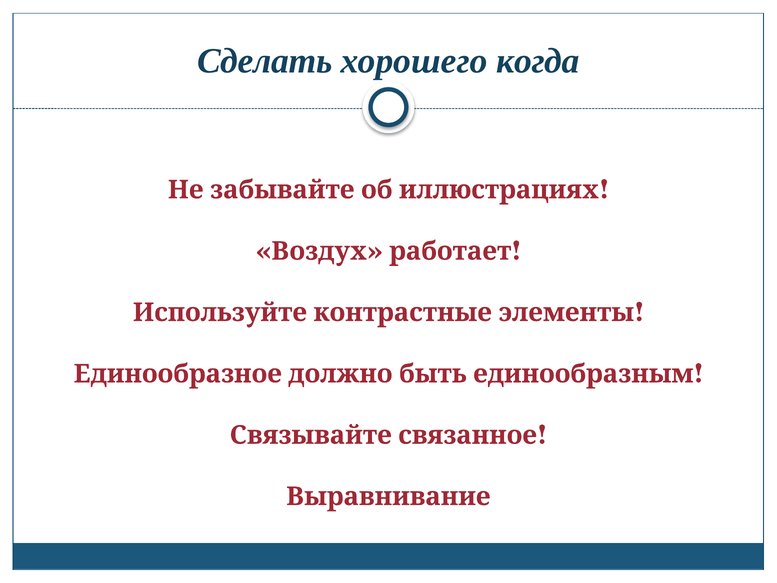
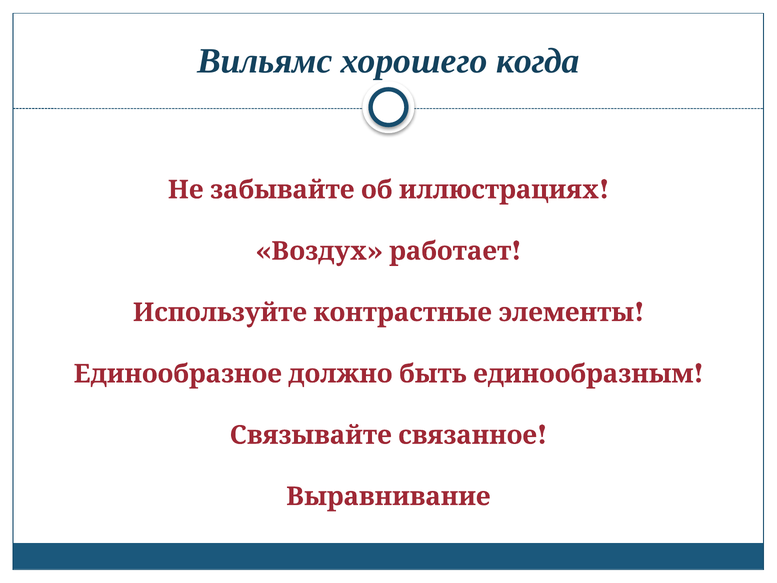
Сделать: Сделать -> Вильямс (265, 61)
